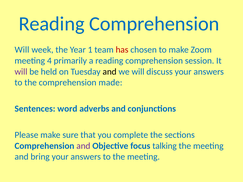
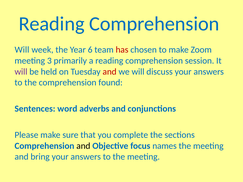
1: 1 -> 6 (90, 50)
4: 4 -> 3 (49, 61)
and colour: black -> red (110, 72)
made: made -> found (111, 83)
and colour: purple -> black (83, 146)
talking: talking -> names (165, 146)
